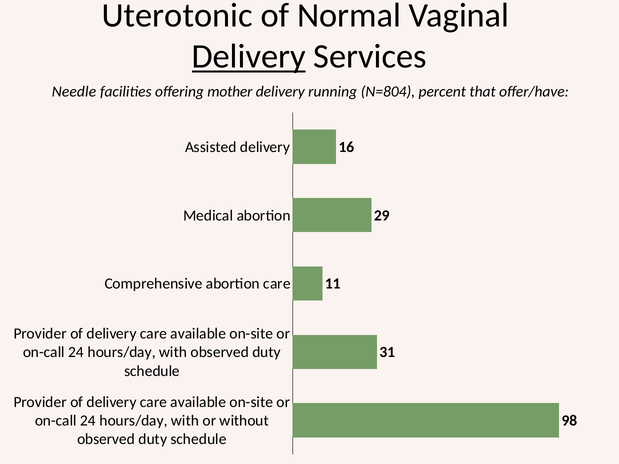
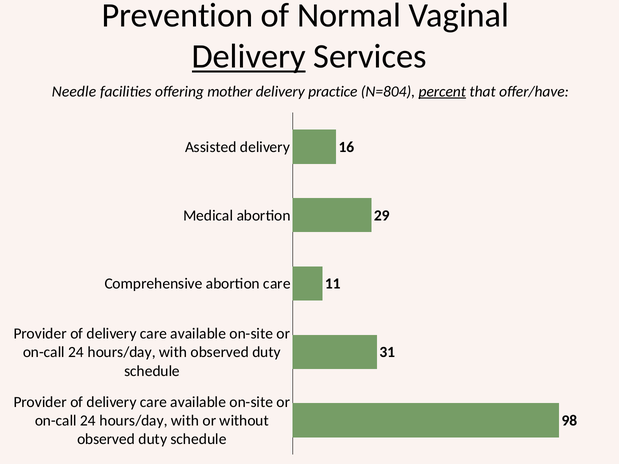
Uterotonic: Uterotonic -> Prevention (177, 15)
running: running -> practice (333, 92)
percent underline: none -> present (442, 92)
